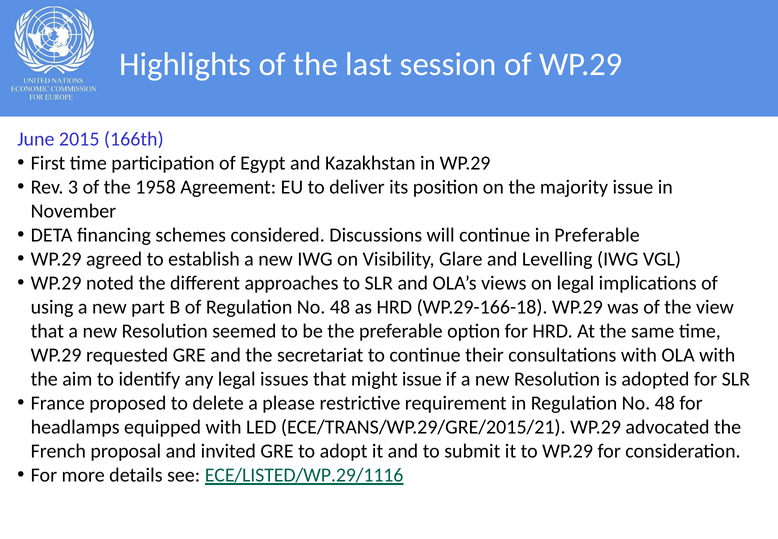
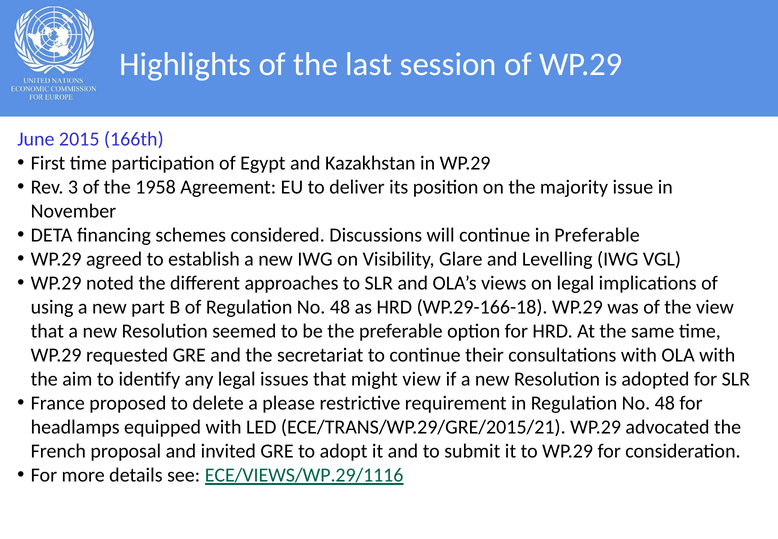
might issue: issue -> view (422, 379)
ECE/LISTED/WP.29/1116: ECE/LISTED/WP.29/1116 -> ECE/VIEWS/WP.29/1116 (304, 475)
